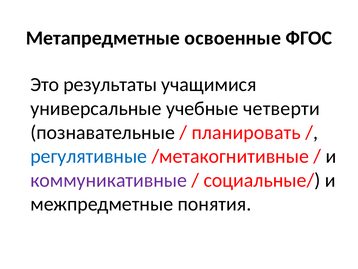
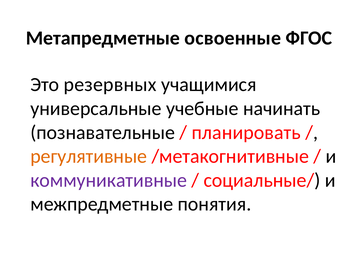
результаты: результаты -> резервных (110, 85)
четверти: четверти -> начинать (282, 108)
регулятивные colour: blue -> orange (89, 156)
